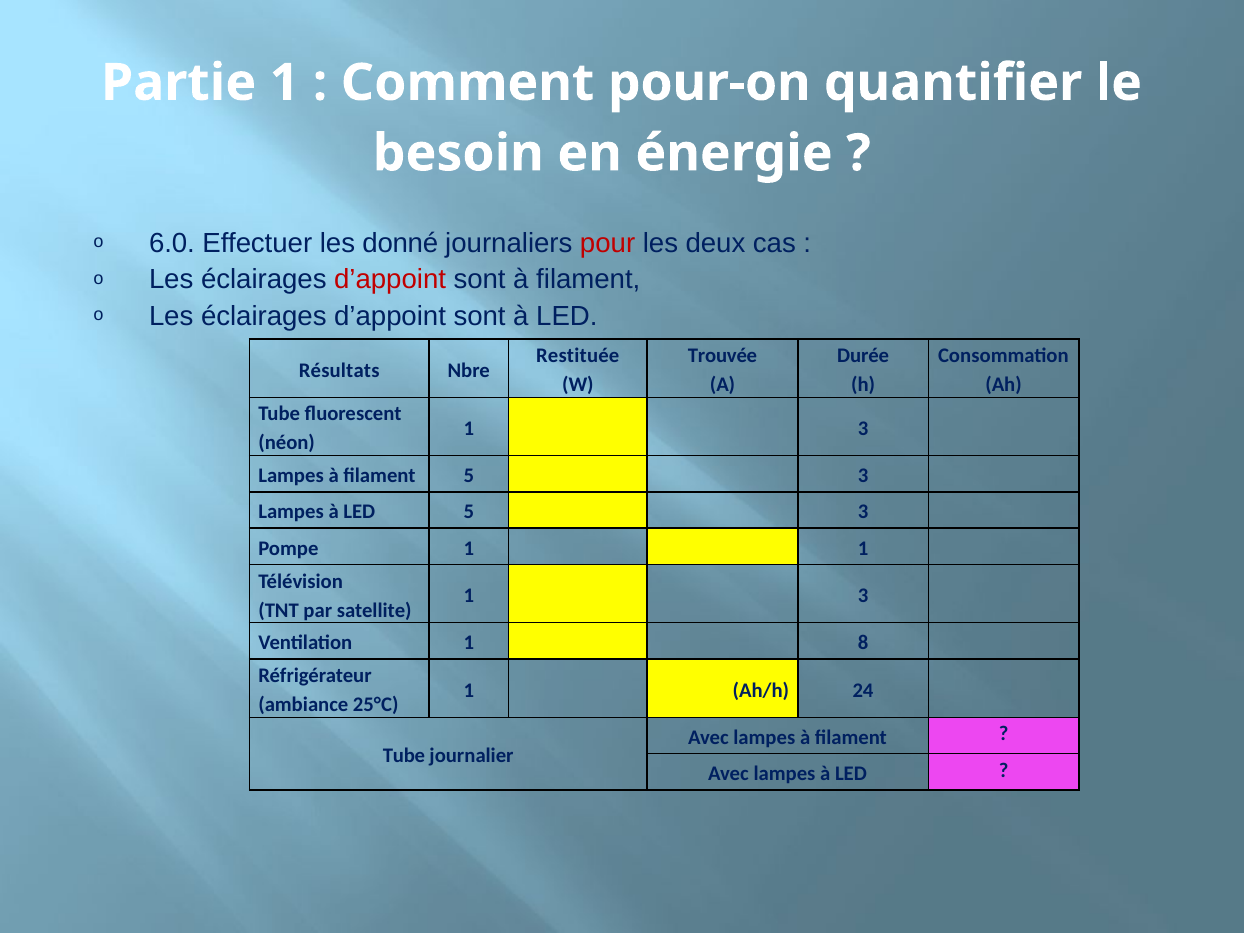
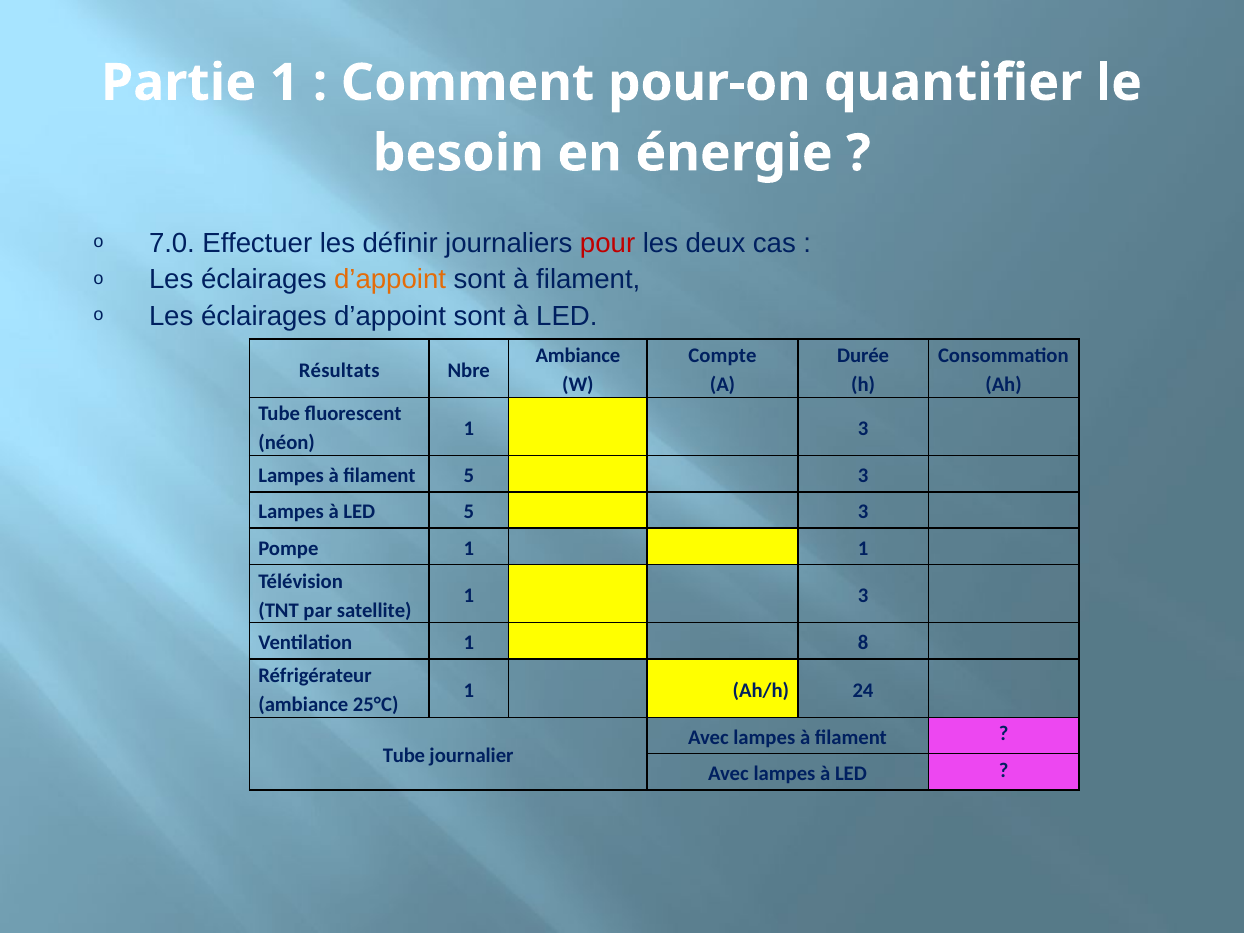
6.0: 6.0 -> 7.0 (172, 243)
donné: donné -> définir (400, 243)
d’appoint colour: red -> orange (390, 280)
Restituée: Restituée -> Ambiance (578, 356)
Trouvée: Trouvée -> Compte (722, 356)
